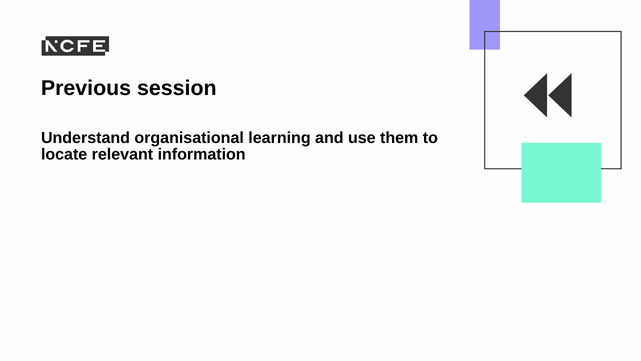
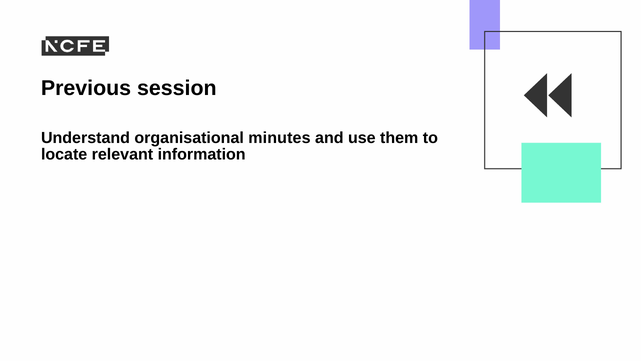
learning: learning -> minutes (279, 138)
